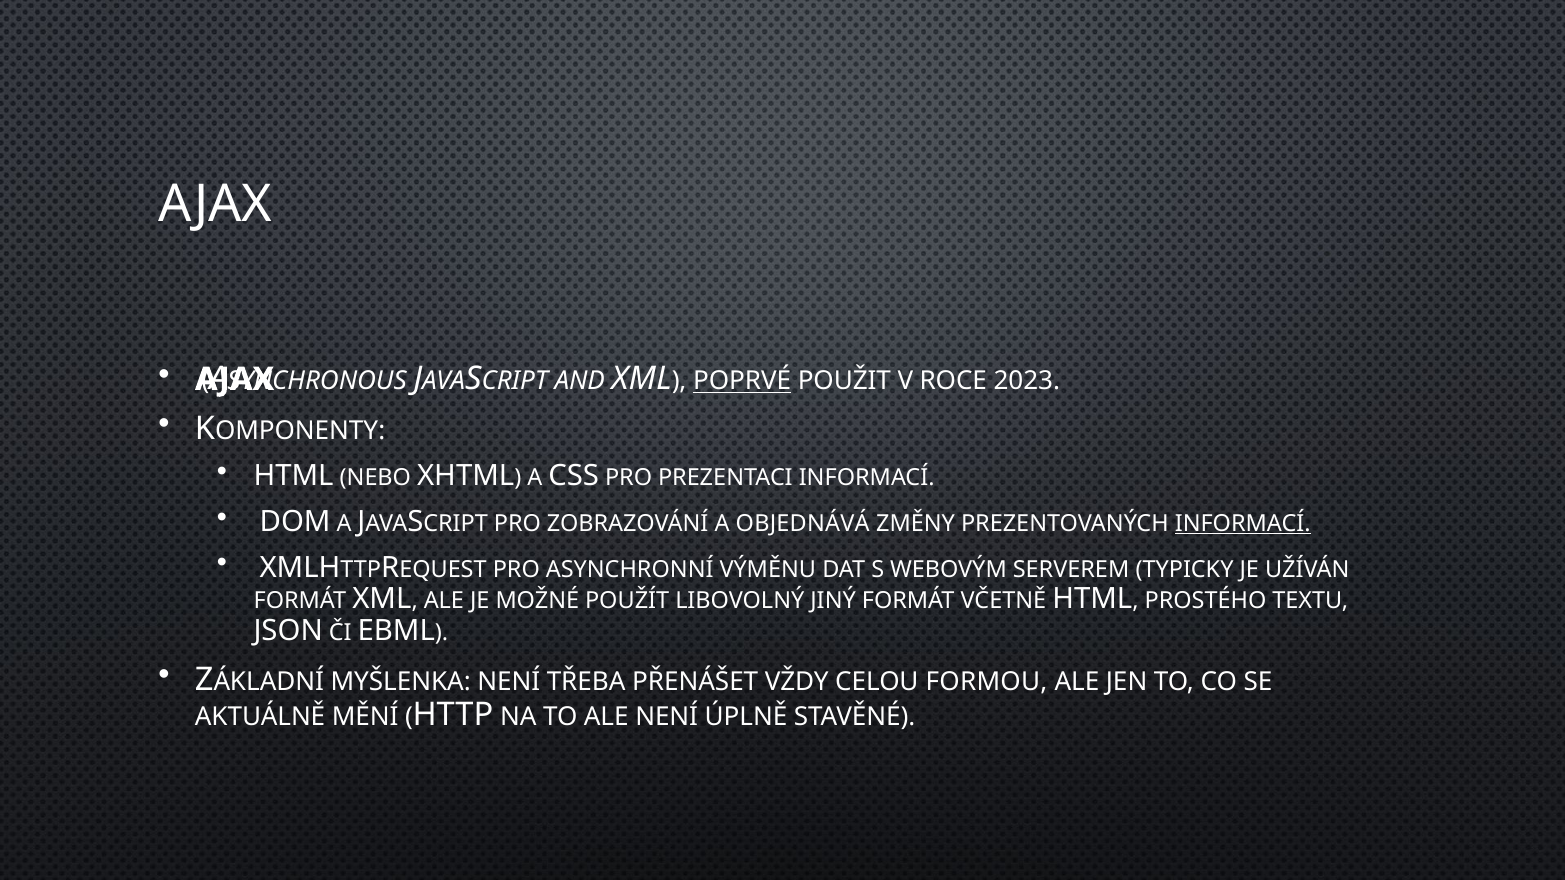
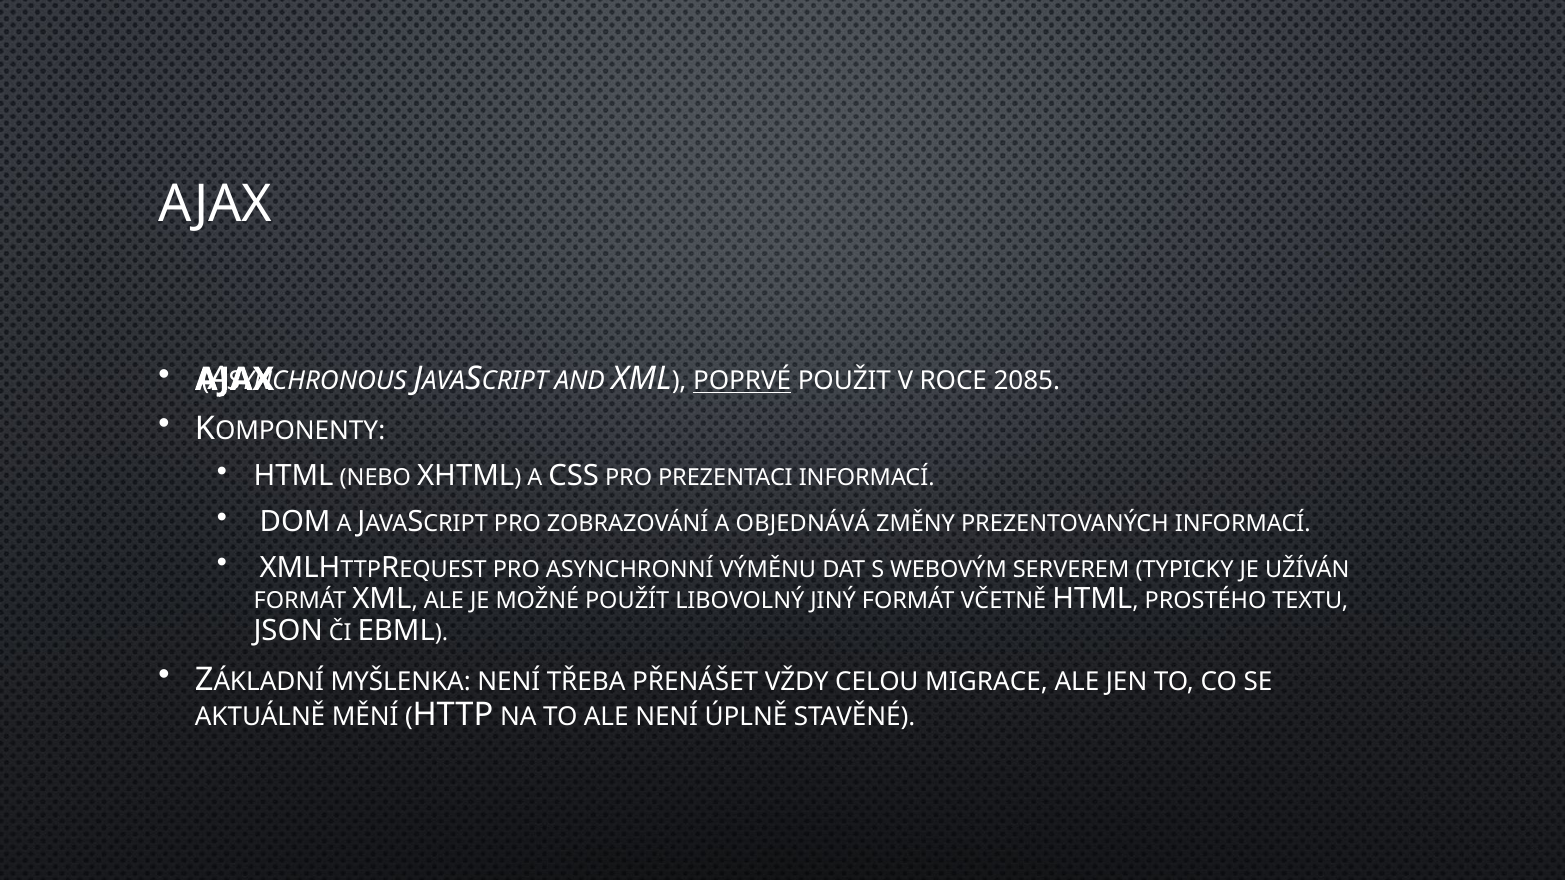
2023: 2023 -> 2085 (1027, 381)
INFORMACÍ underline: present -> none (1243, 524)
FORMOU: FORMOU -> MIGRACE (987, 682)
